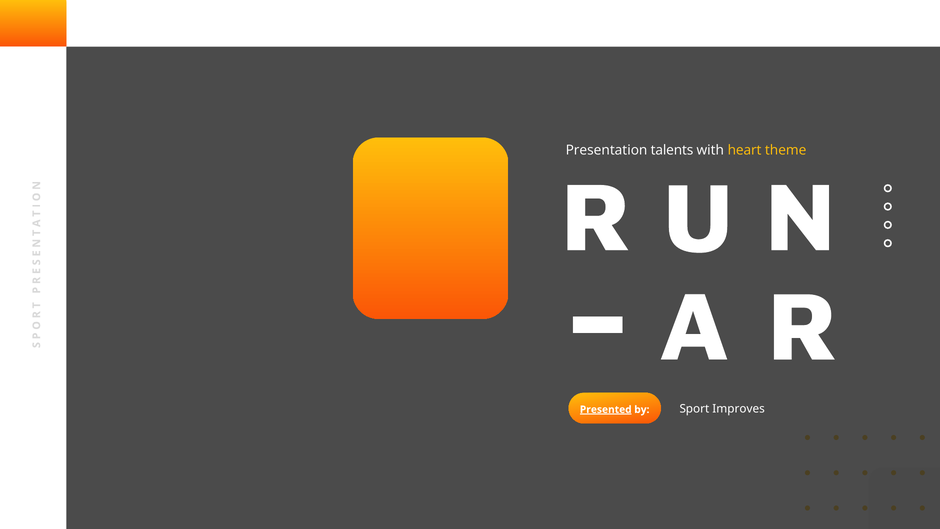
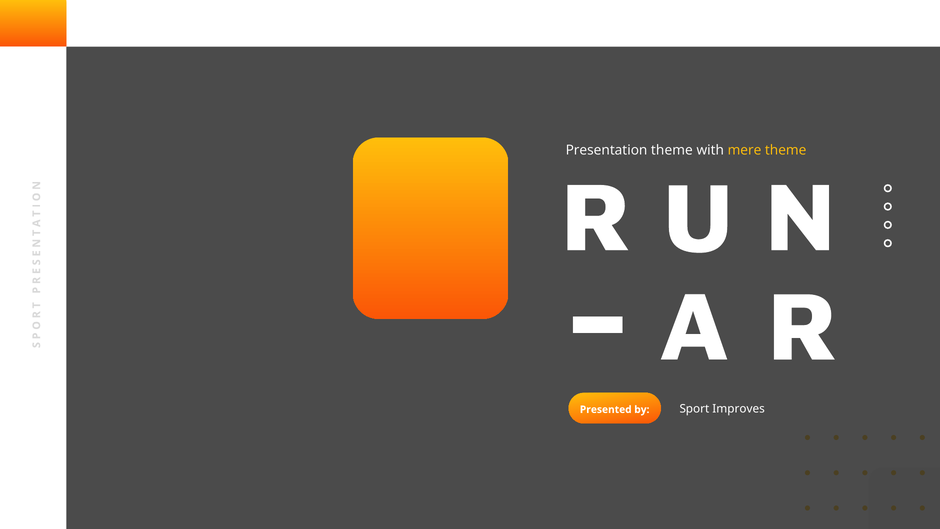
Presentation talents: talents -> theme (672, 150)
heart: heart -> mere (744, 150)
Presented underline: present -> none (606, 409)
